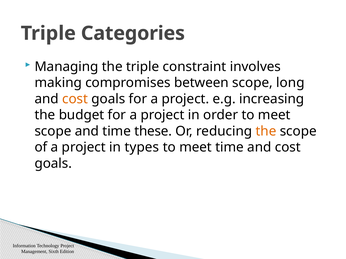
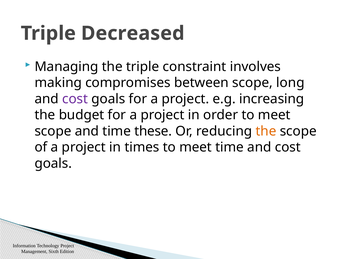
Categories: Categories -> Decreased (133, 33)
cost colour: orange -> purple (75, 99)
types: types -> times (142, 148)
